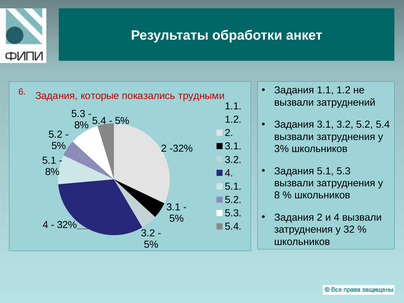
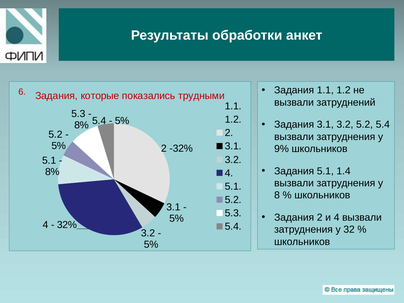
3%: 3% -> 9% (282, 149)
5.1 5.3: 5.3 -> 1.4 (344, 171)
